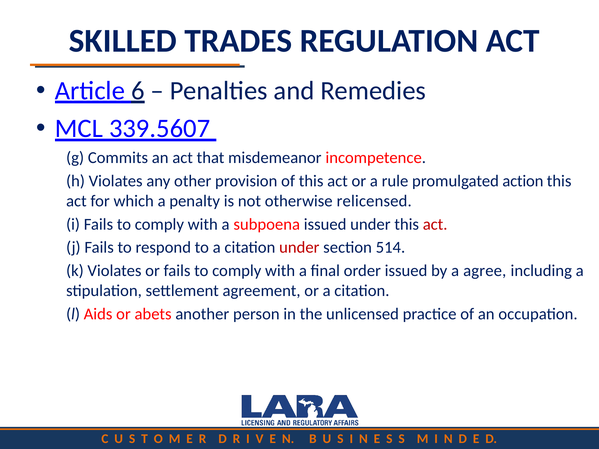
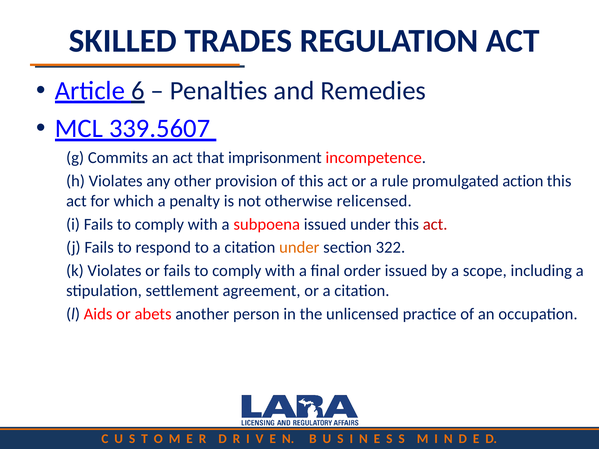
misdemeanor: misdemeanor -> imprisonment (275, 158)
under colour: red -> orange (299, 248)
514: 514 -> 322 (390, 248)
agree: agree -> scope (485, 271)
